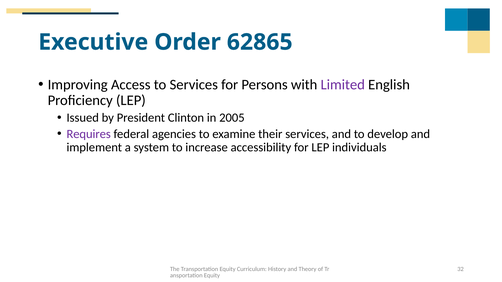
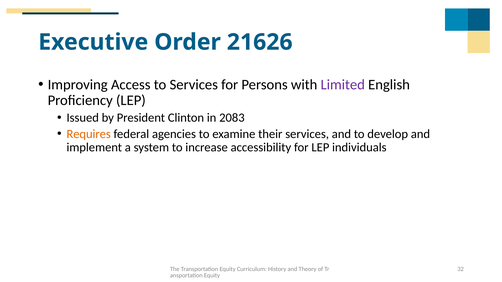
62865: 62865 -> 21626 (260, 42)
2005: 2005 -> 2083 (232, 118)
Requires colour: purple -> orange (89, 134)
